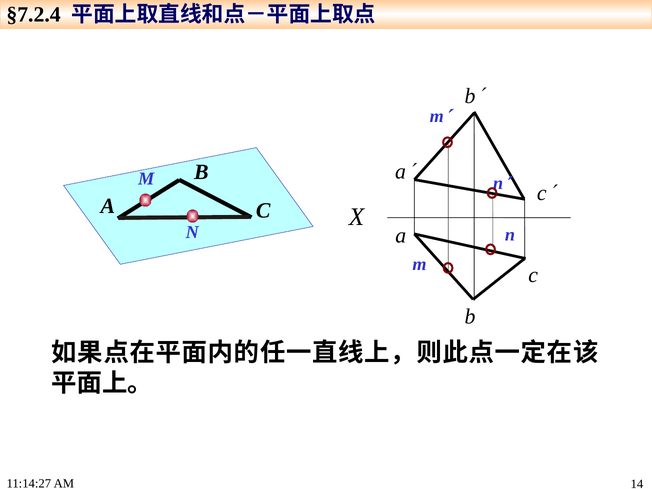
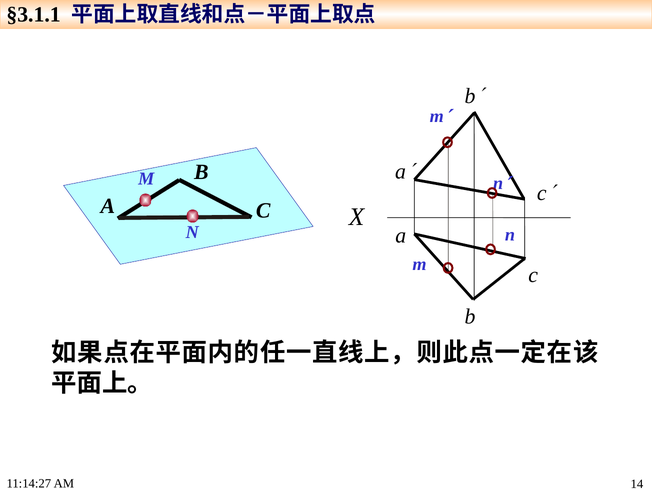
§7.2.4: §7.2.4 -> §3.1.1 (34, 15)
